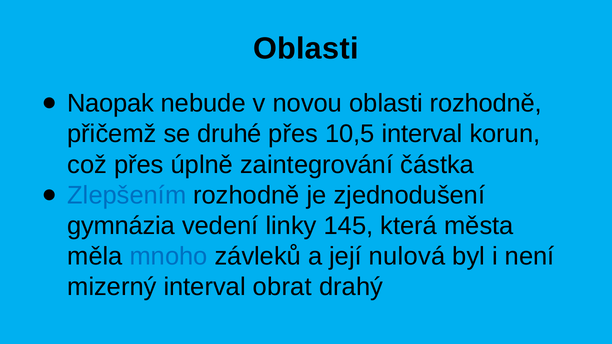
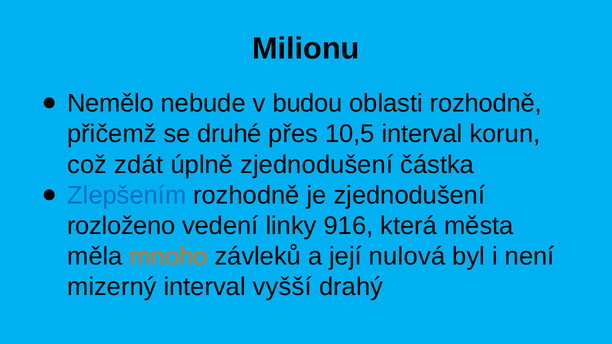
Oblasti: Oblasti -> Milionu (306, 49)
Naopak: Naopak -> Nemělo (111, 104)
novou: novou -> budou (308, 104)
což přes: přes -> zdát (139, 165)
úplně zaintegrování: zaintegrování -> zjednodušení (317, 165)
gymnázia: gymnázia -> rozloženo (121, 226)
145: 145 -> 916 (349, 226)
mnoho colour: blue -> orange (169, 257)
obrat: obrat -> vyšší (282, 287)
